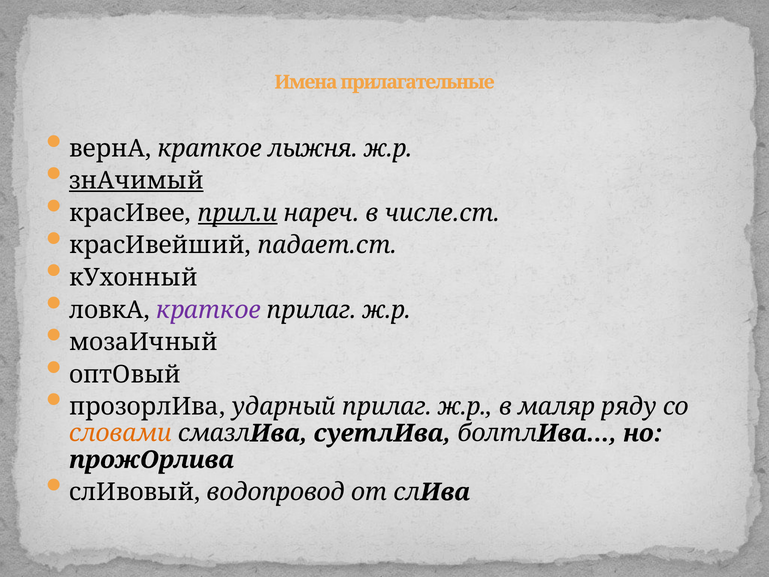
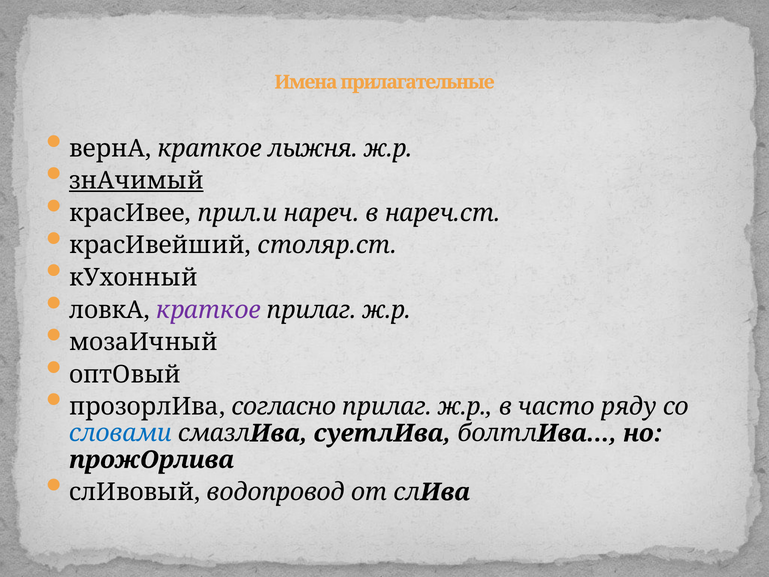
прил.и underline: present -> none (238, 213)
числе.ст: числе.ст -> нареч.ст (443, 213)
падает.ст: падает.ст -> столяр.ст (327, 245)
ударный: ударный -> согласно (284, 407)
маляр: маляр -> часто (557, 407)
словами colour: orange -> blue (120, 433)
